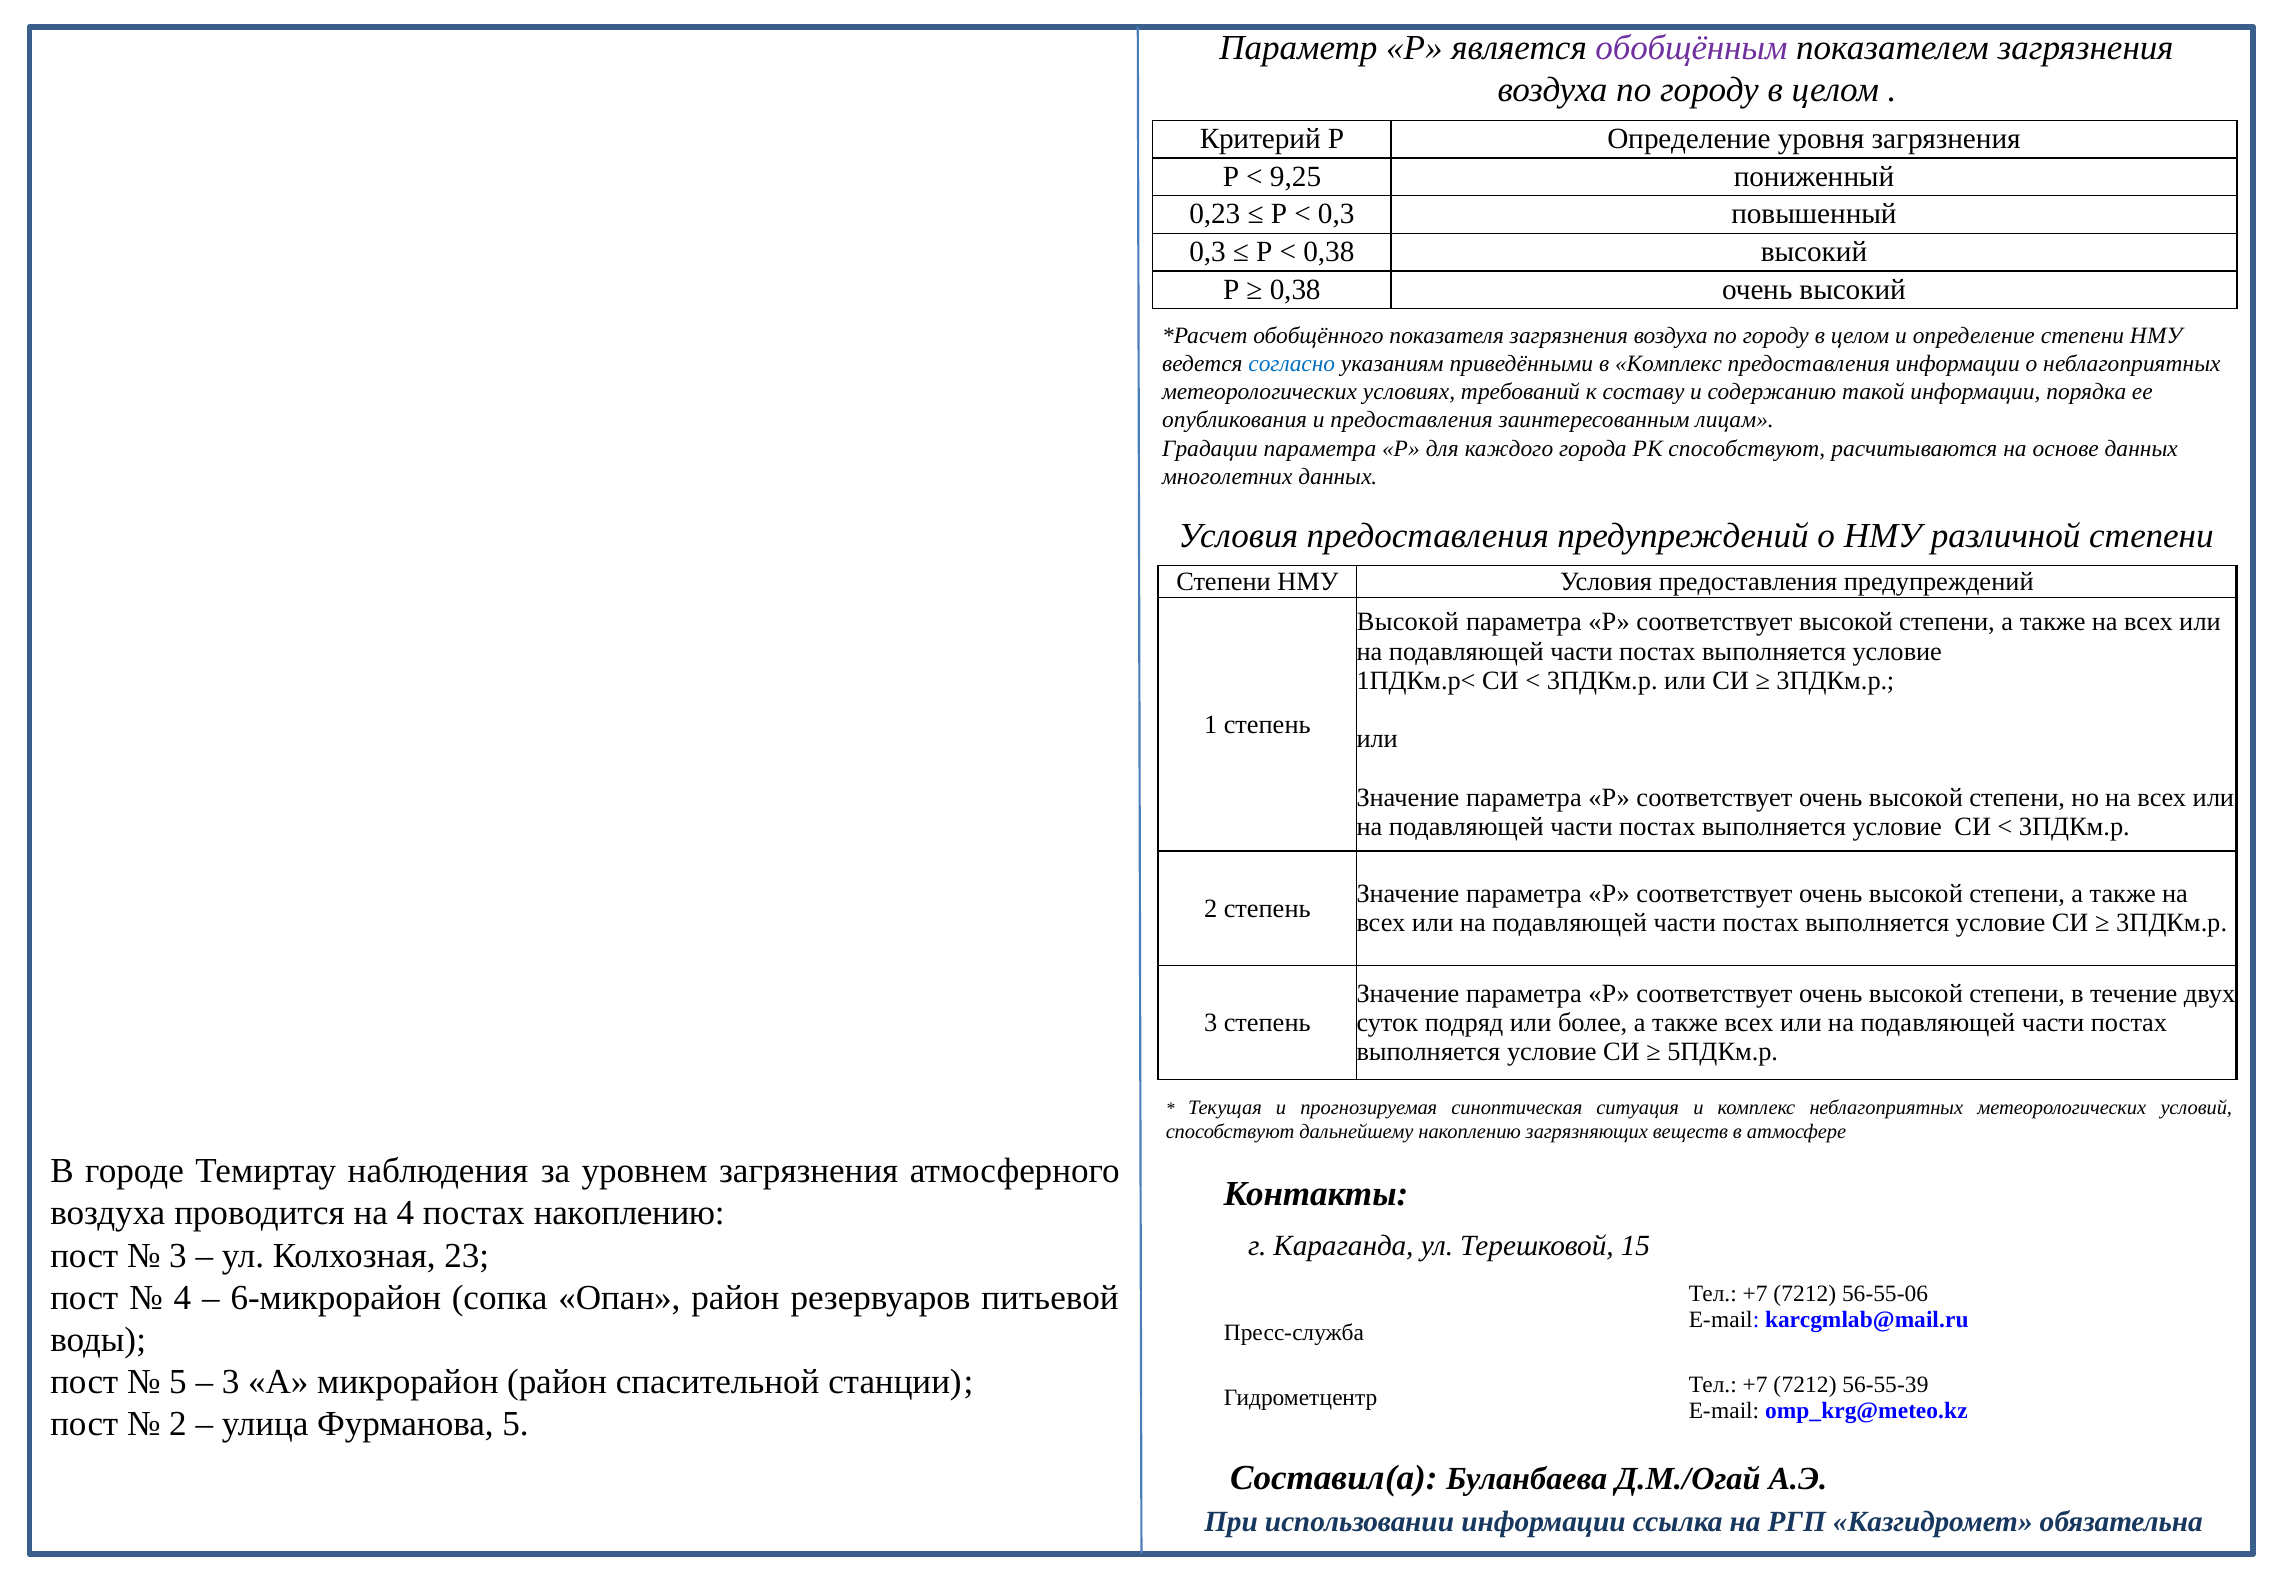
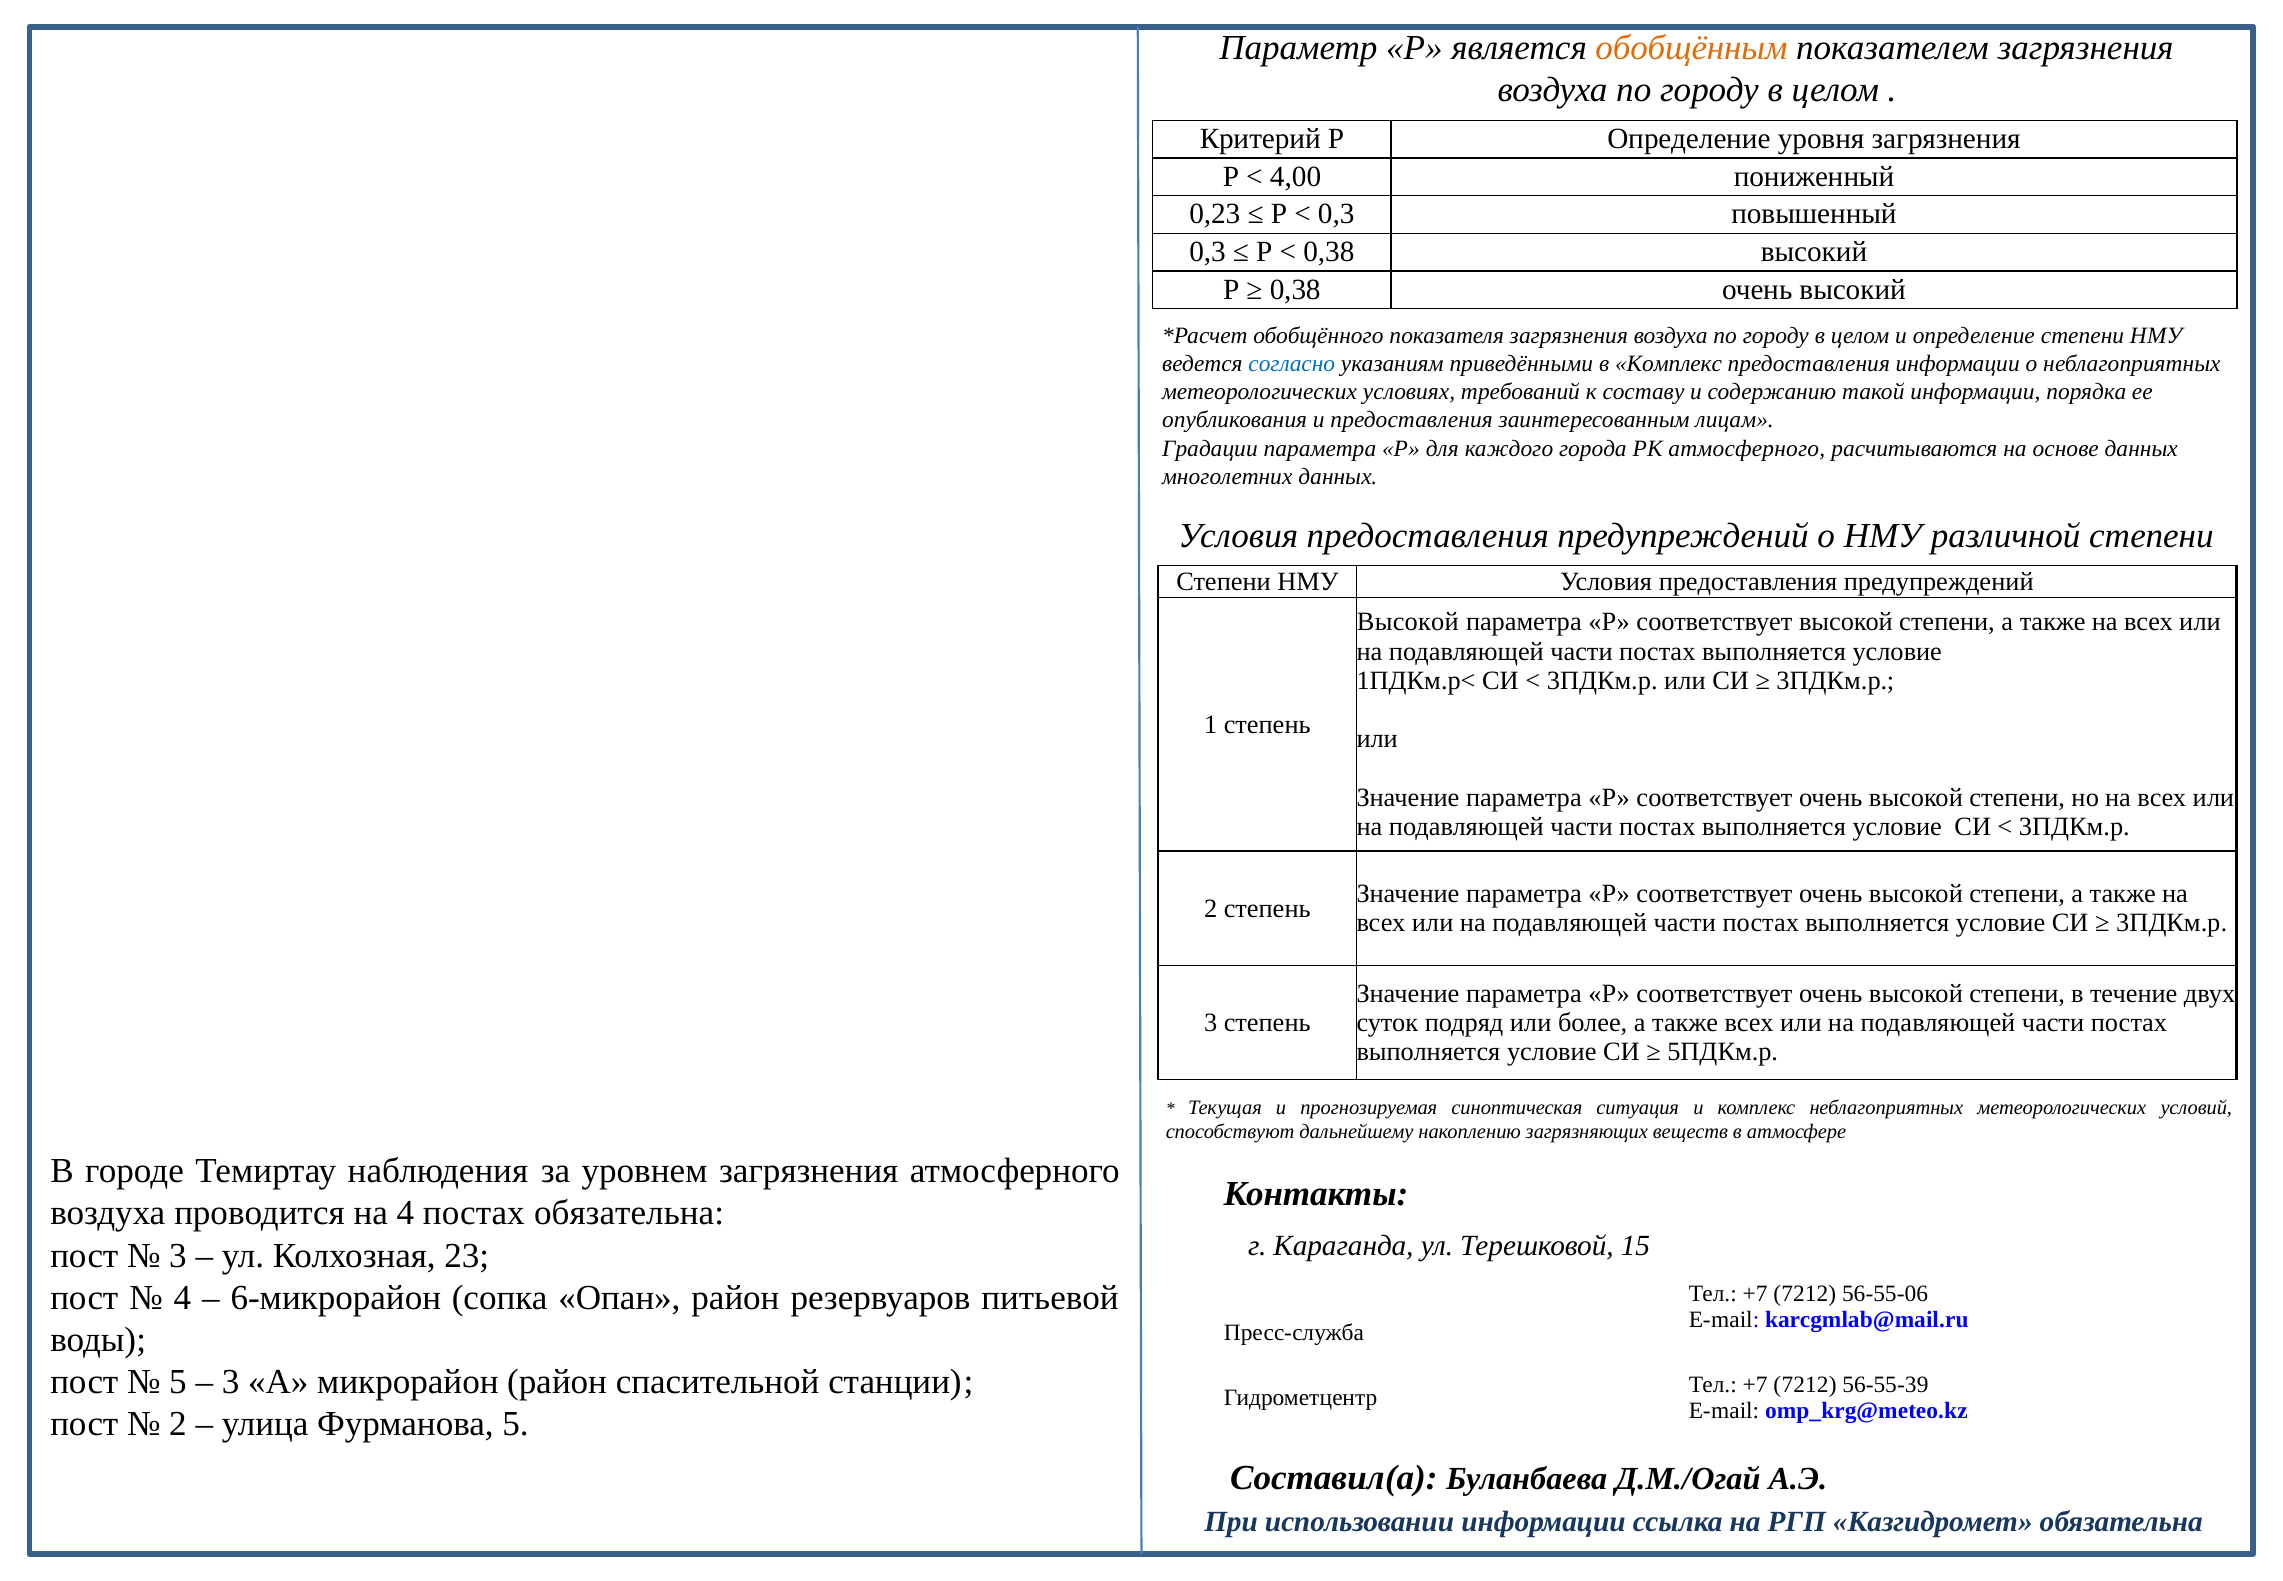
обобщённым colour: purple -> orange (1691, 48)
9,25: 9,25 -> 4,00 (1296, 177)
РК способствуют: способствуют -> атмосферного (1747, 448)
постах накоплению: накоплению -> обязательна (629, 1213)
